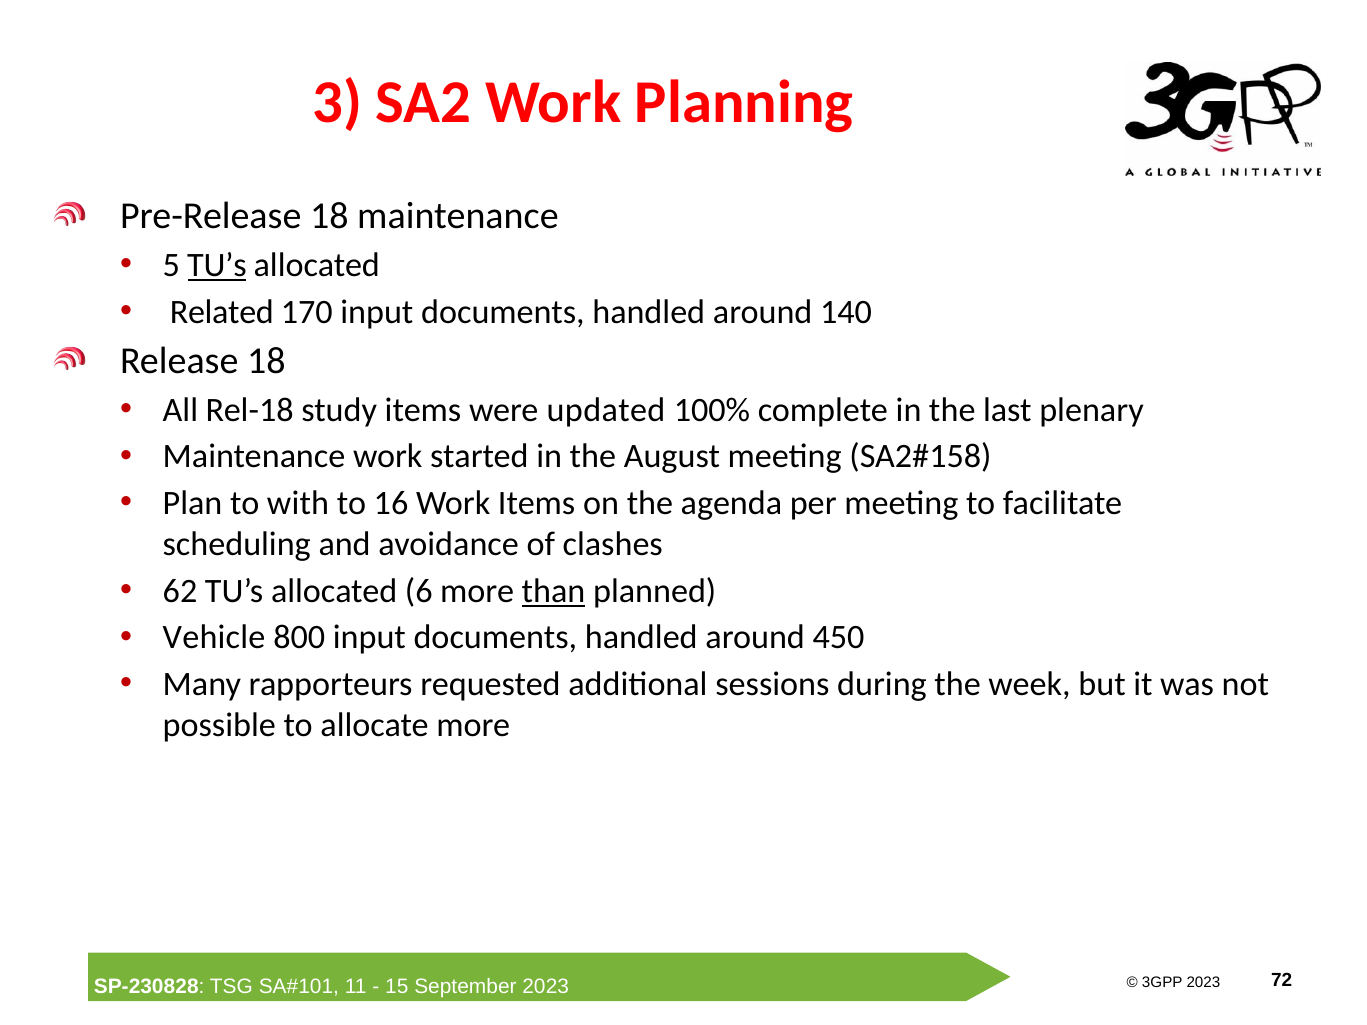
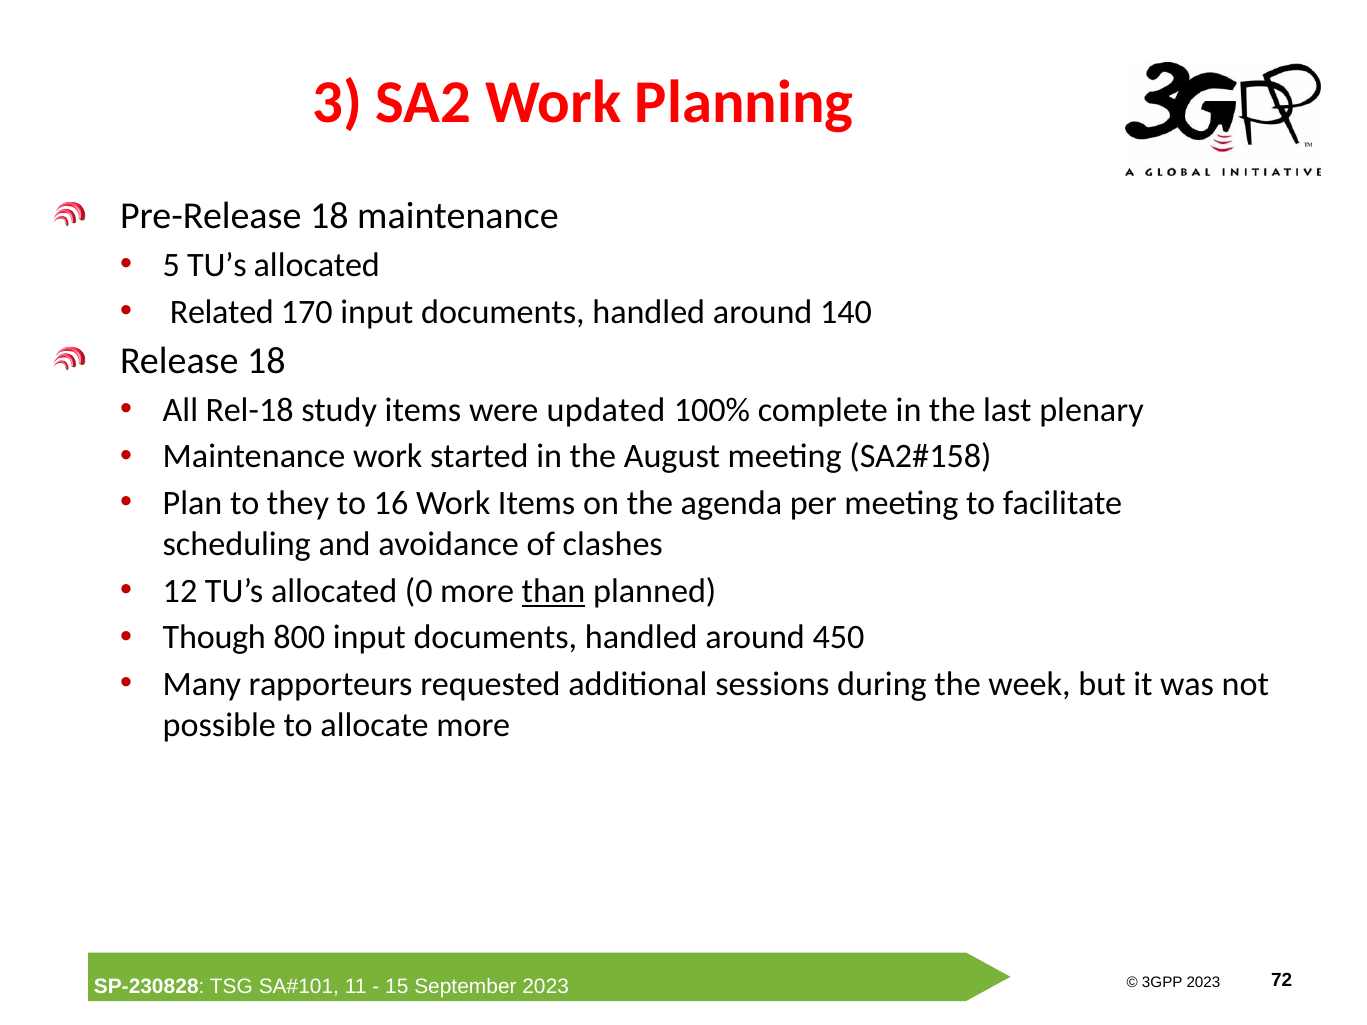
TU’s underline: present -> none (217, 265)
with: with -> they (298, 503)
62: 62 -> 12 (180, 591)
6: 6 -> 0 (419, 591)
Vehicle: Vehicle -> Though (214, 638)
